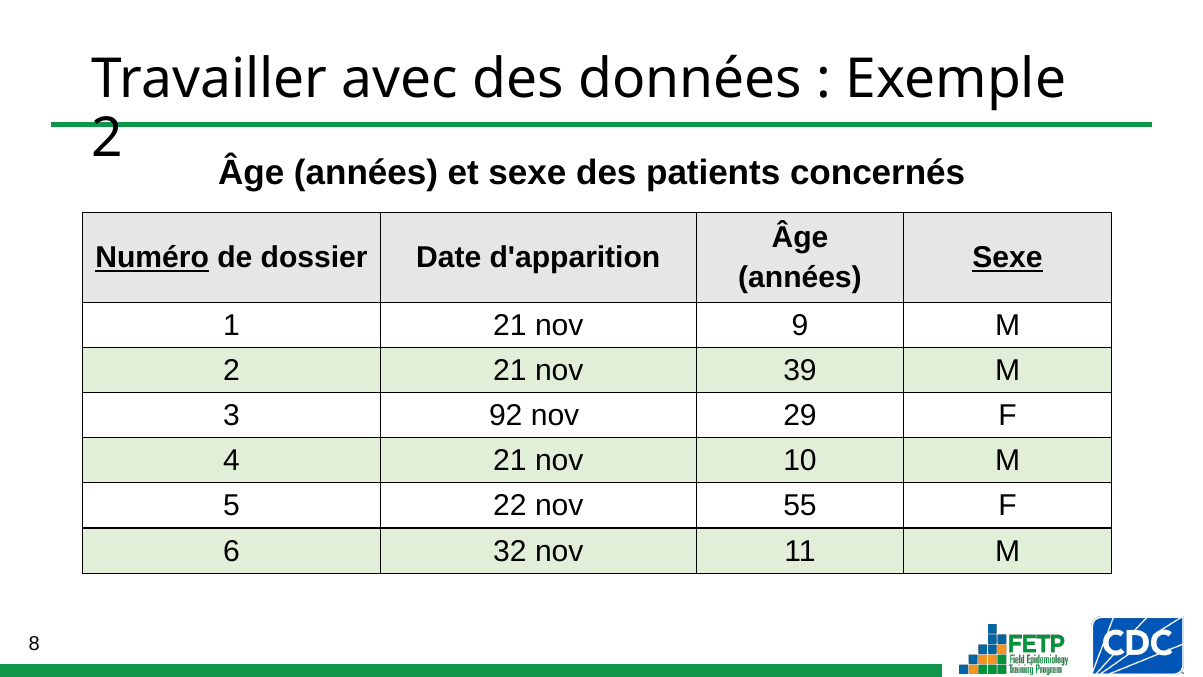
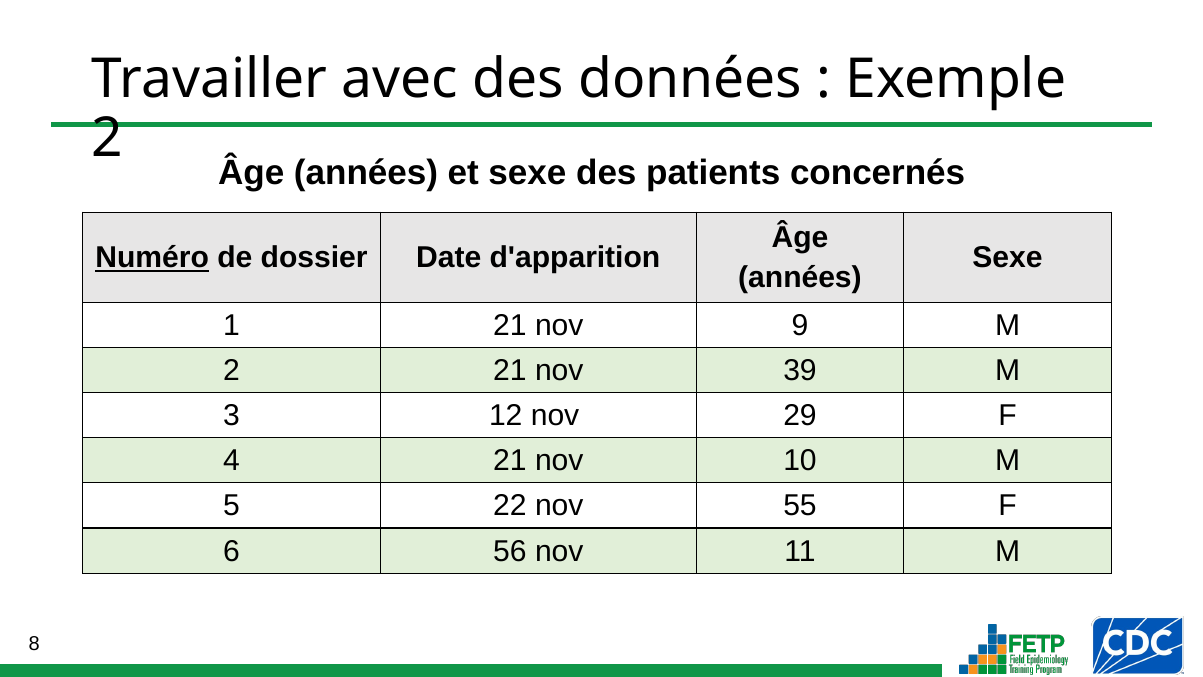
Sexe underline: present -> none (1007, 258)
92: 92 -> 12 (506, 415)
32: 32 -> 56 (510, 551)
